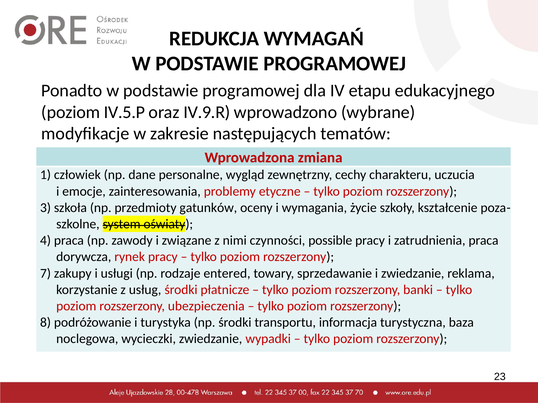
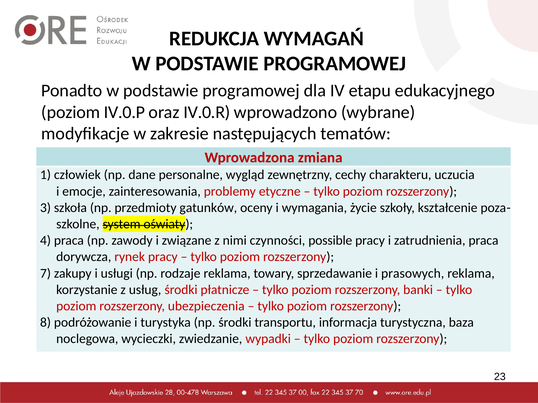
IV.5.P: IV.5.P -> IV.0.P (125, 112)
IV.9.R: IV.9.R -> IV.0.R (207, 112)
rodzaje entered: entered -> reklama (227, 274)
i zwiedzanie: zwiedzanie -> prasowych (413, 274)
